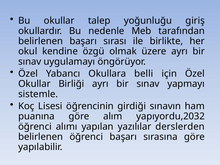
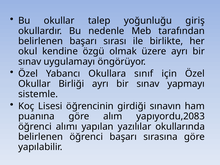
belli: belli -> sınıf (144, 74)
yapıyordu,2032: yapıyordu,2032 -> yapıyordu,2083 (171, 116)
derslerden: derslerden -> okullarında (180, 127)
